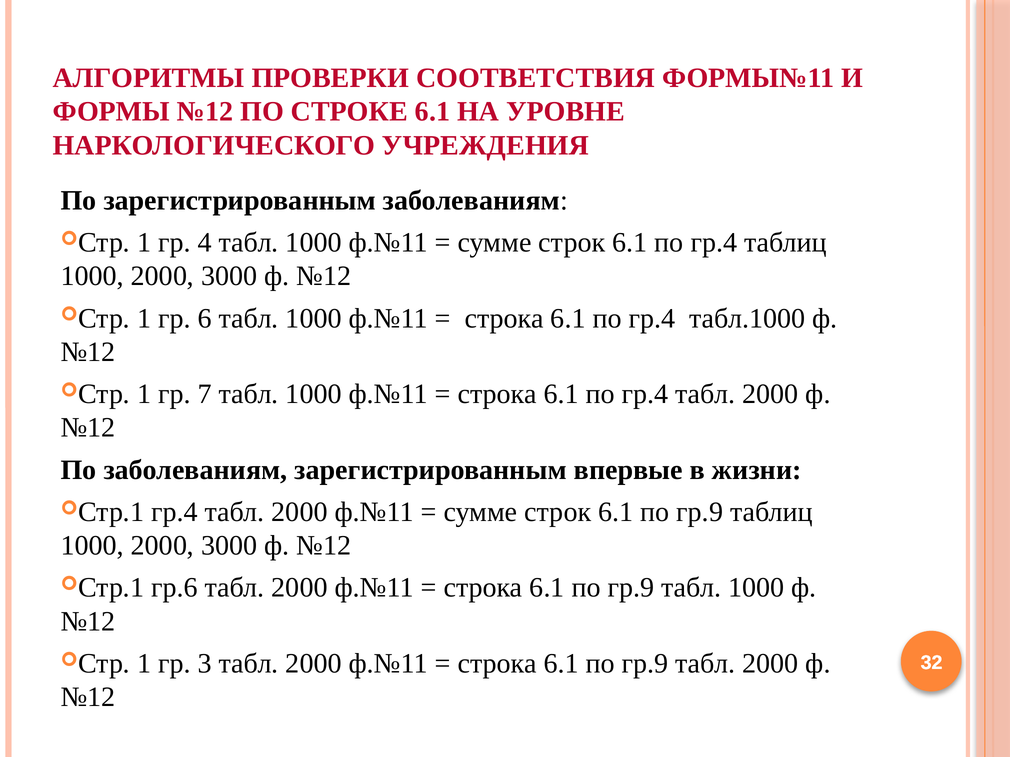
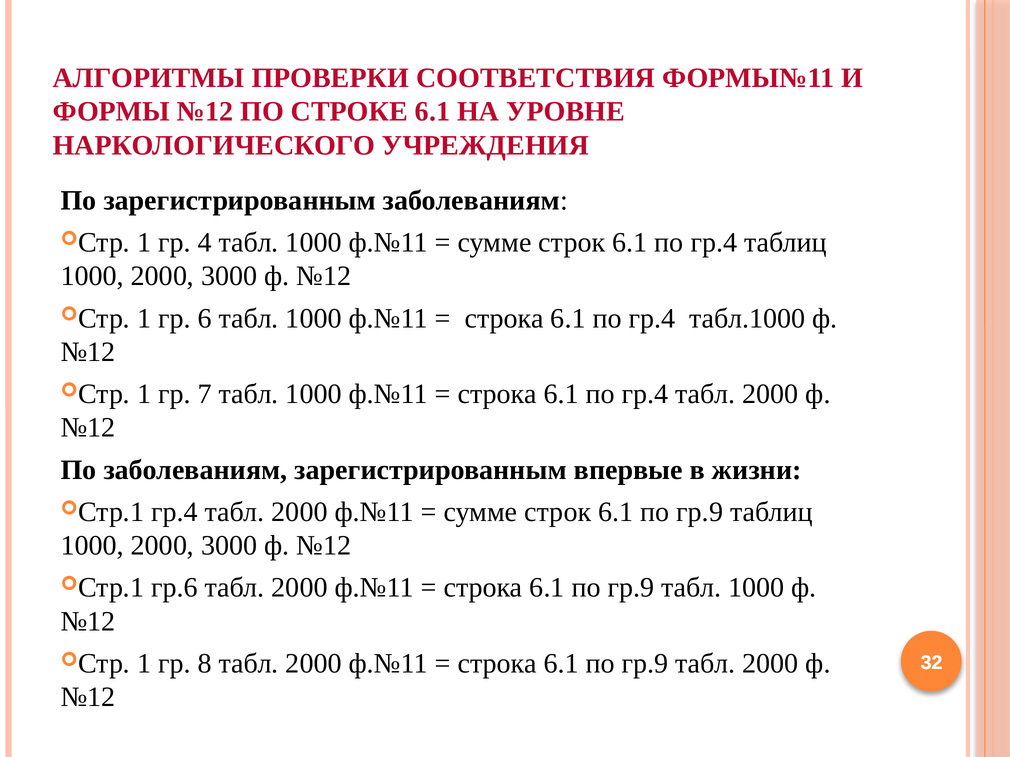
3: 3 -> 8 (205, 664)
